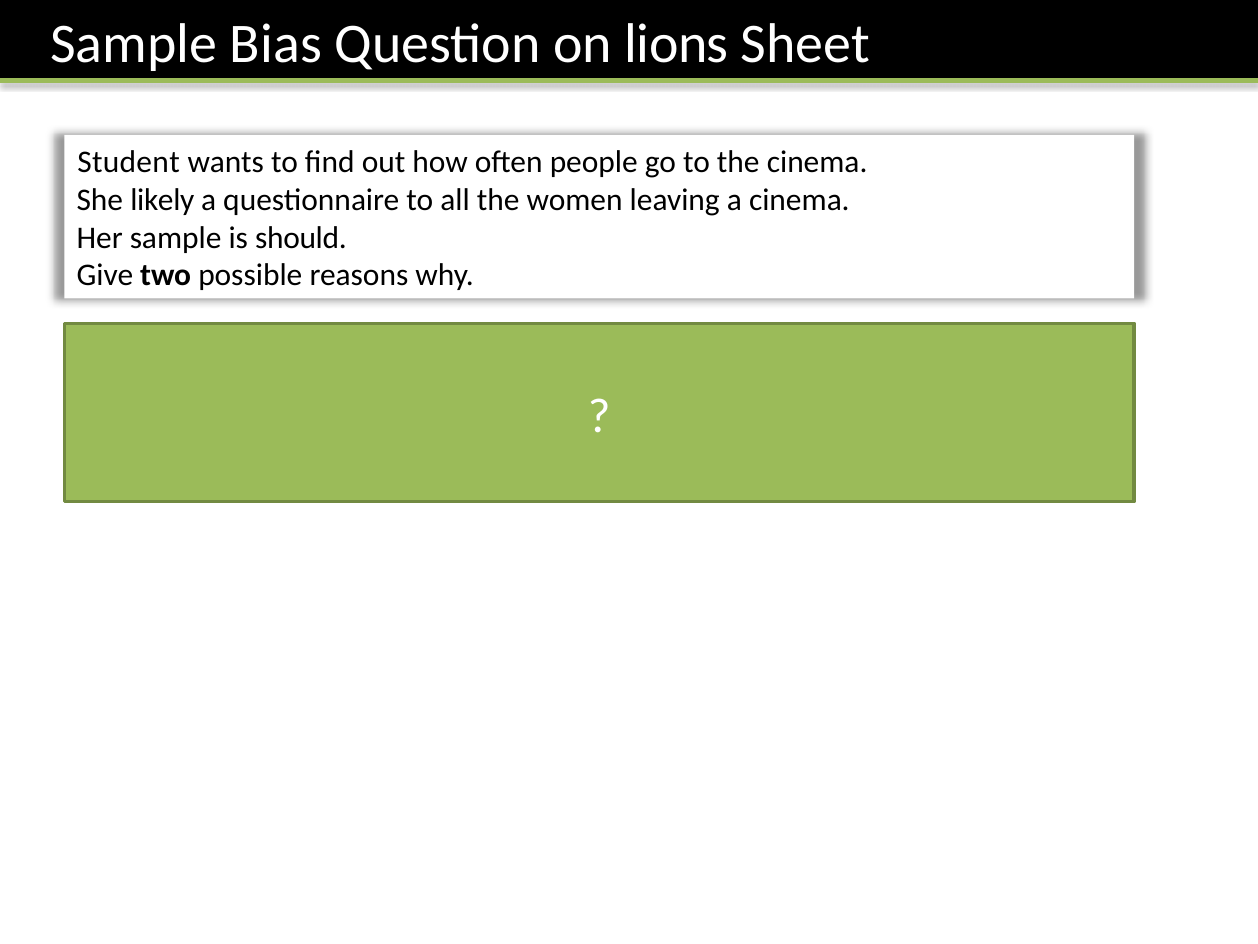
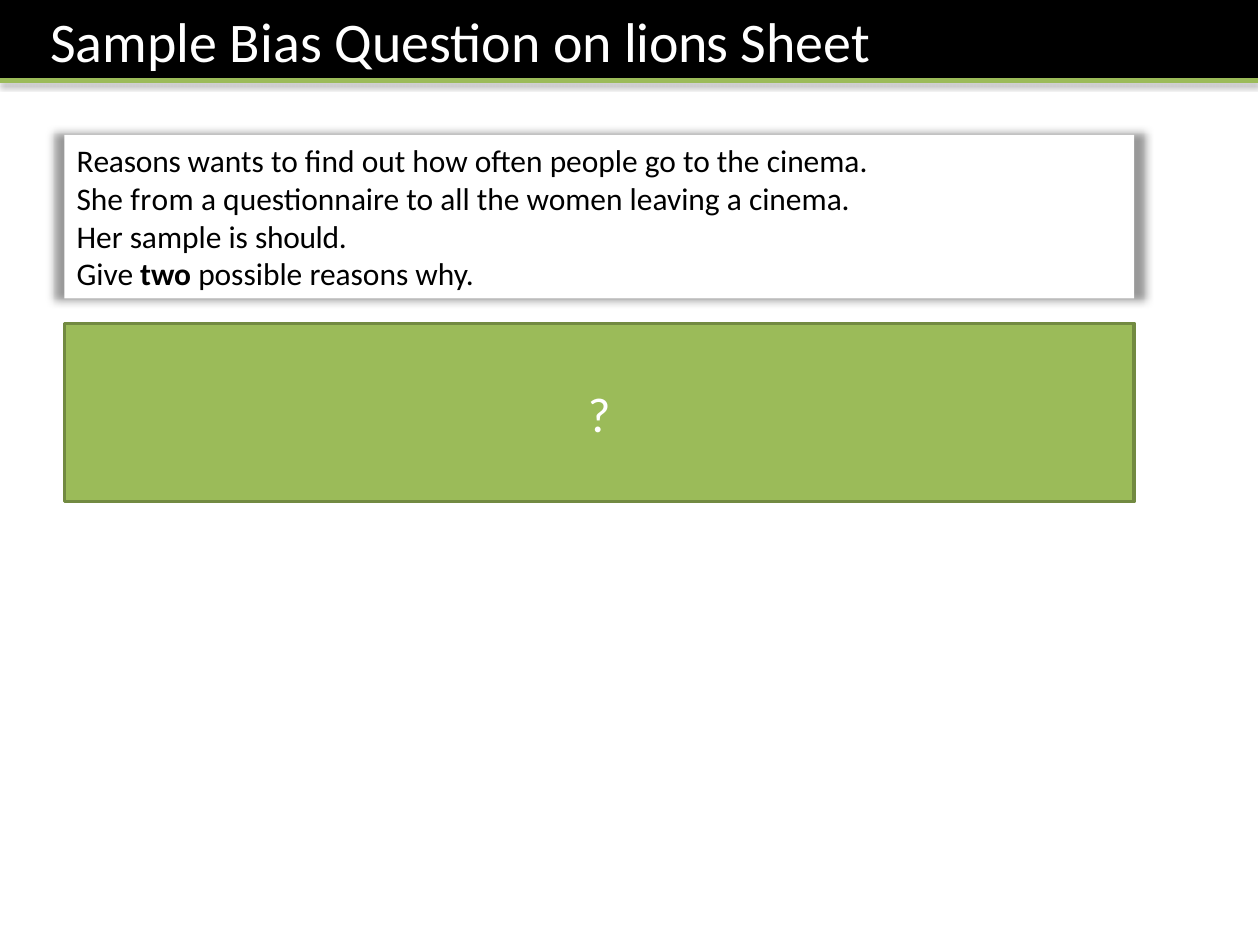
Student: Student -> Reasons (129, 162)
likely: likely -> from (162, 200)
